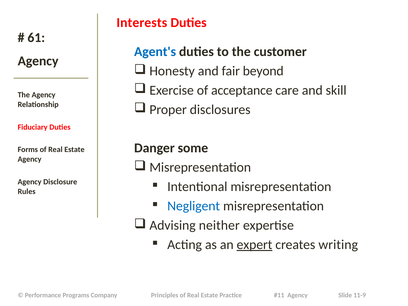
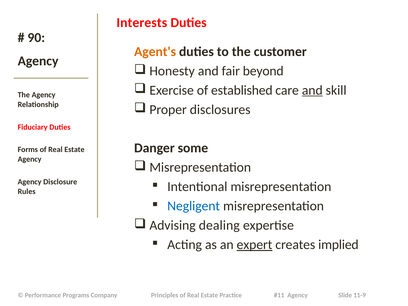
61: 61 -> 90 (36, 38)
Agent's colour: blue -> orange (155, 52)
acceptance: acceptance -> established (242, 90)
and underline: none -> present (312, 90)
neither: neither -> dealing (219, 225)
writing: writing -> implied (338, 245)
